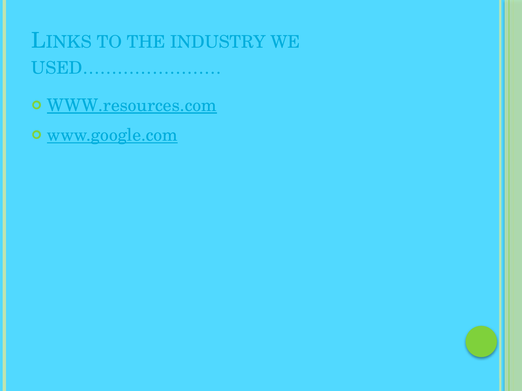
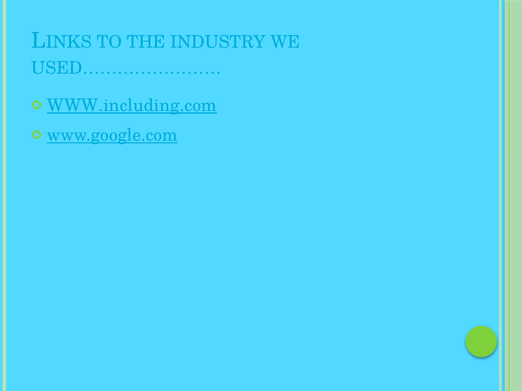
WWW.resources.com: WWW.resources.com -> WWW.including.com (132, 106)
